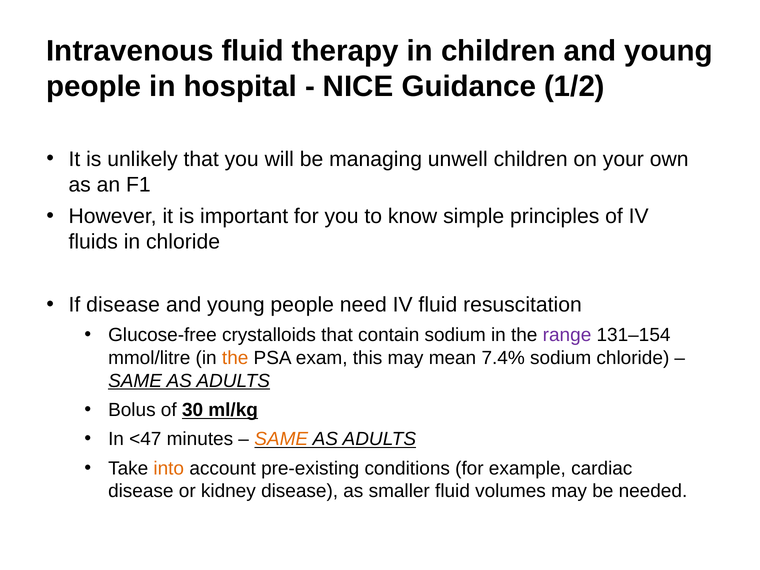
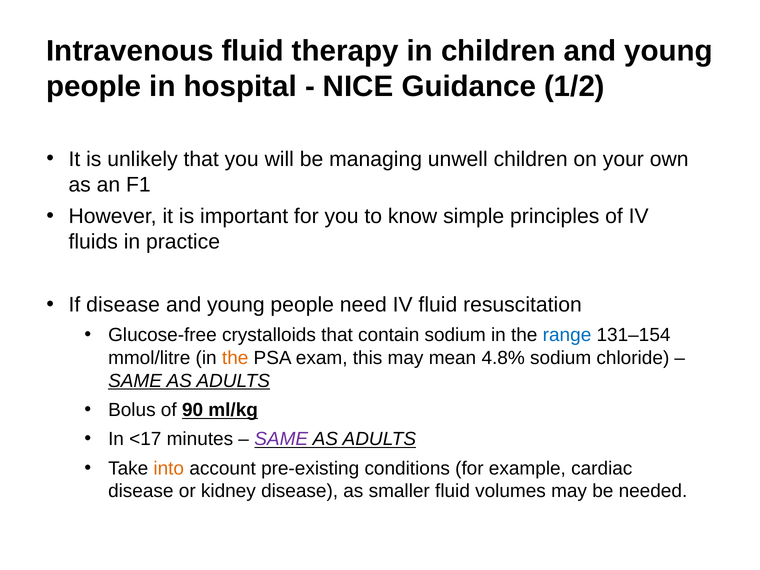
in chloride: chloride -> practice (183, 242)
range colour: purple -> blue (567, 335)
7.4%: 7.4% -> 4.8% (503, 358)
30: 30 -> 90 (193, 410)
<47: <47 -> <17 (145, 439)
SAME colour: orange -> purple (281, 439)
